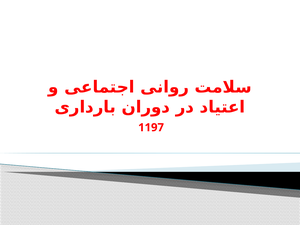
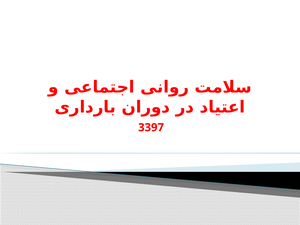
1197: 1197 -> 3397 (151, 128)
